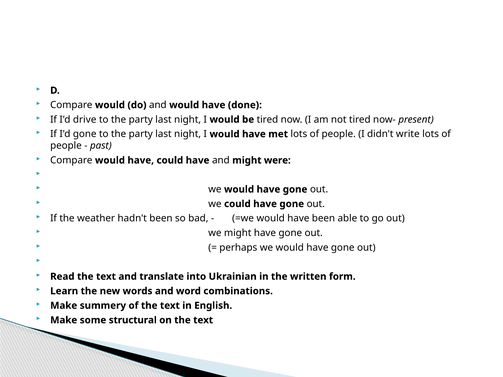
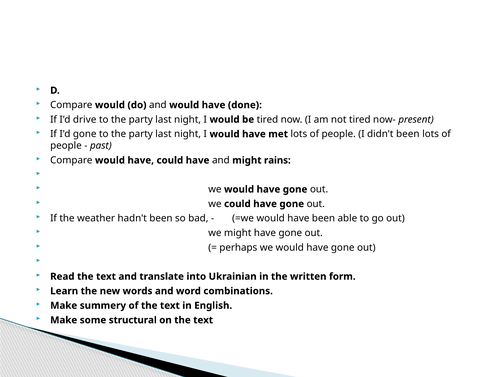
didn't write: write -> been (408, 134)
were: were -> rains (277, 160)
